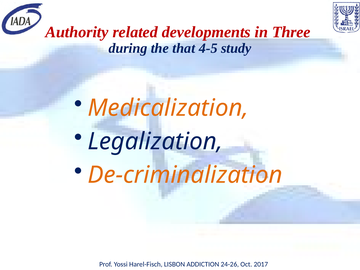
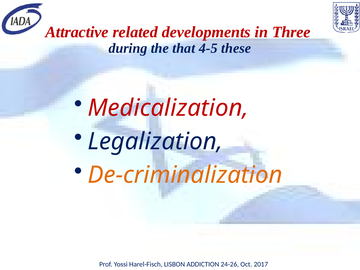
Authority: Authority -> Attractive (77, 32)
study: study -> these (236, 48)
Medicalization colour: orange -> red (168, 108)
